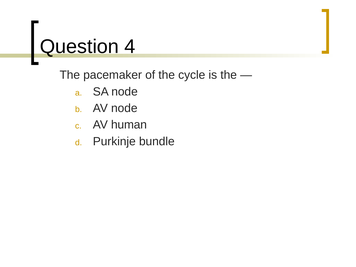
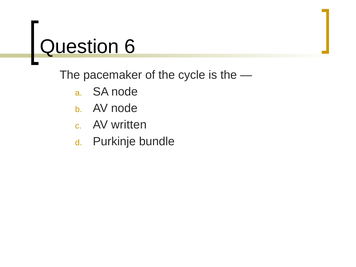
4: 4 -> 6 (130, 47)
human: human -> written (129, 125)
